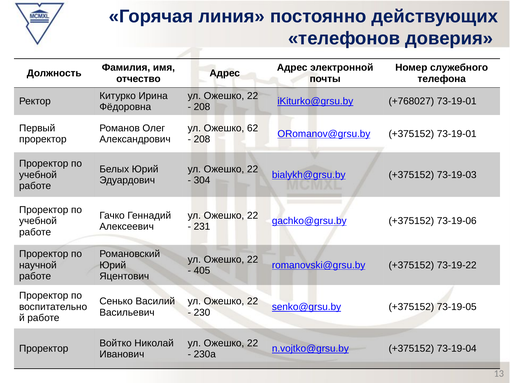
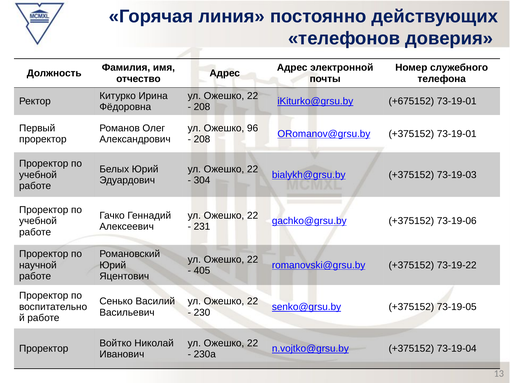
+768027: +768027 -> +675152 (411, 101)
62: 62 -> 96 (253, 128)
